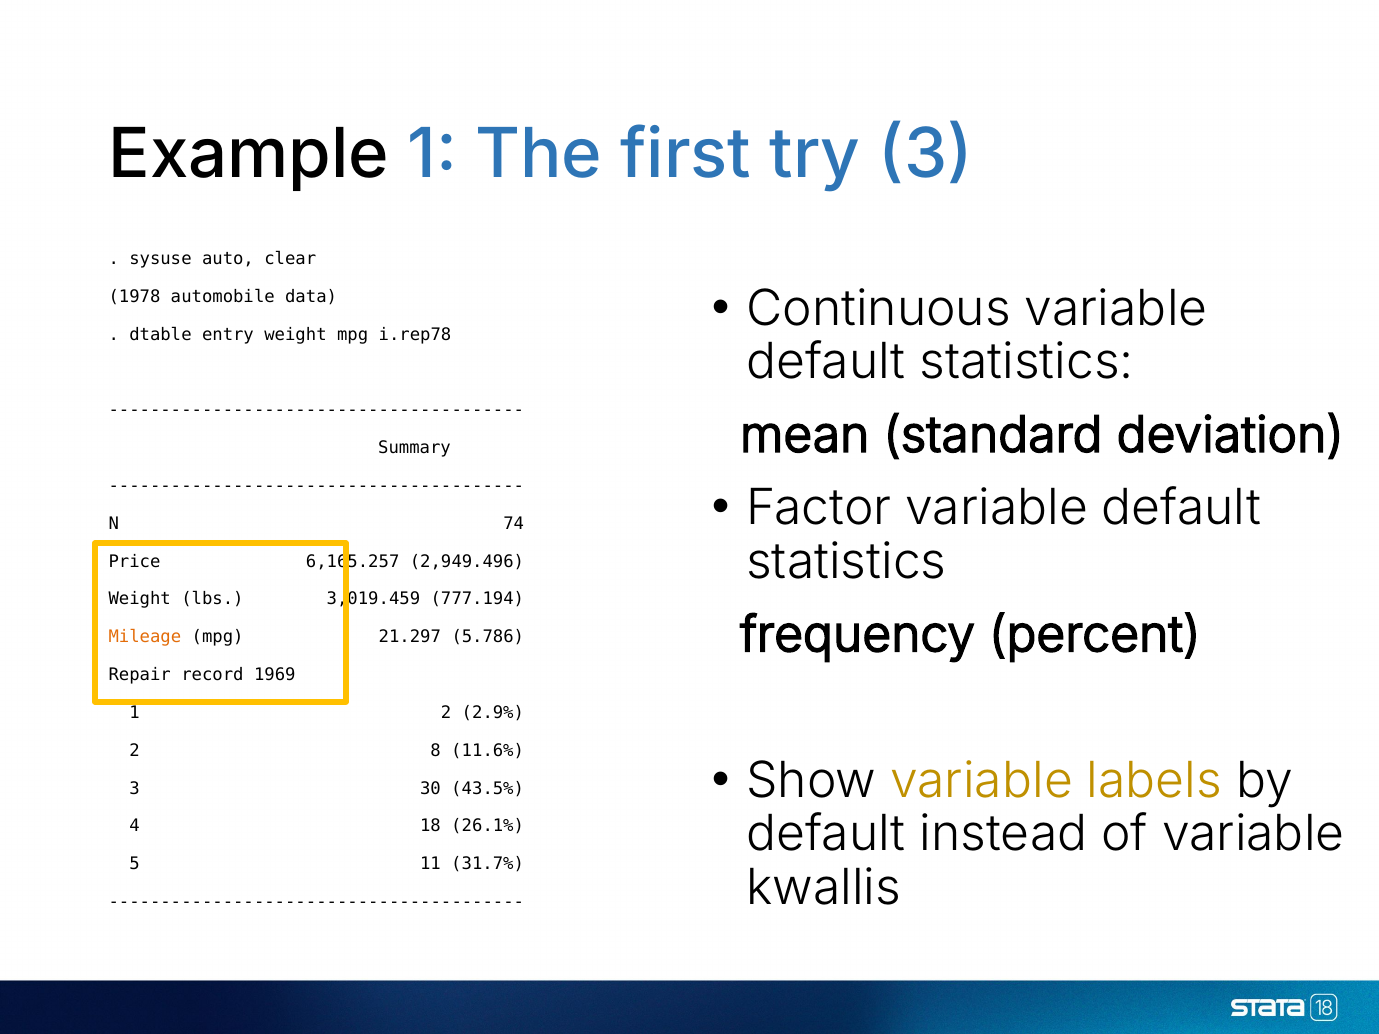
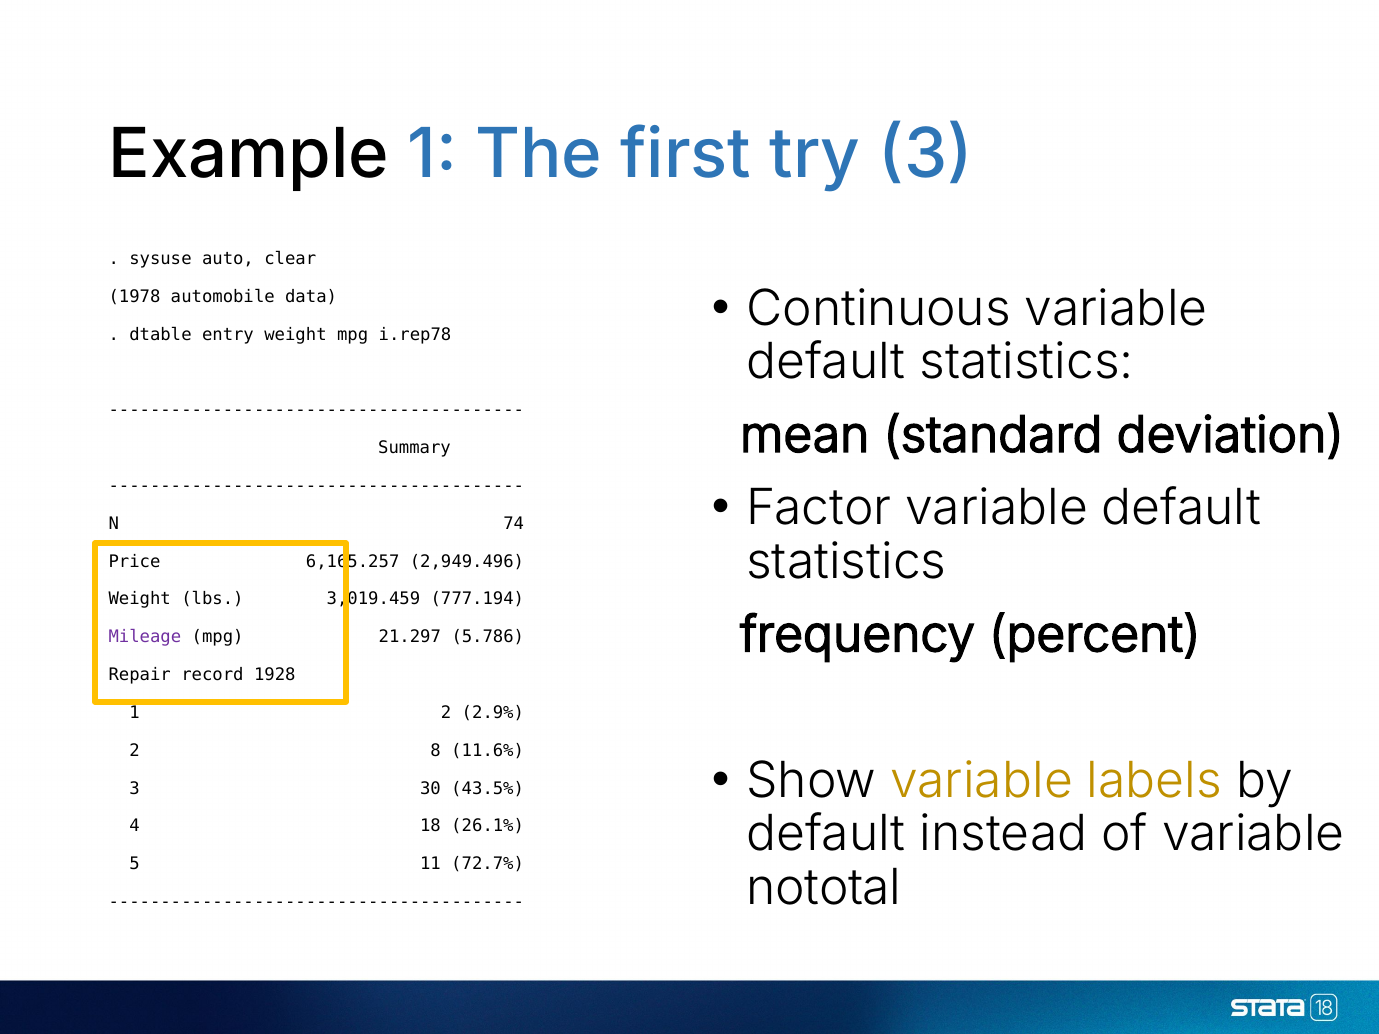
Mileage colour: orange -> purple (145, 637)
1969: 1969 -> 1928 (275, 675)
31.7%: 31.7% -> 72.7% (488, 864)
kwallis: kwallis -> nototal (824, 888)
